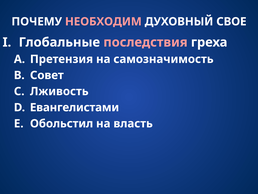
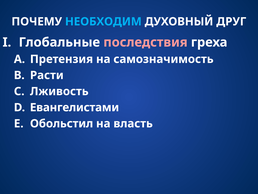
НЕОБХОДИМ colour: pink -> light blue (103, 22)
СВОЕ: СВОЕ -> ДРУГ (231, 22)
Совет: Совет -> Расти (47, 75)
